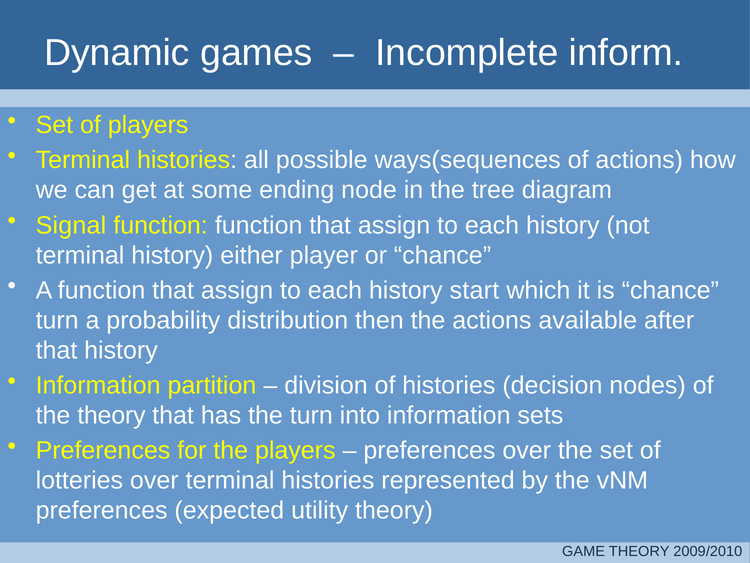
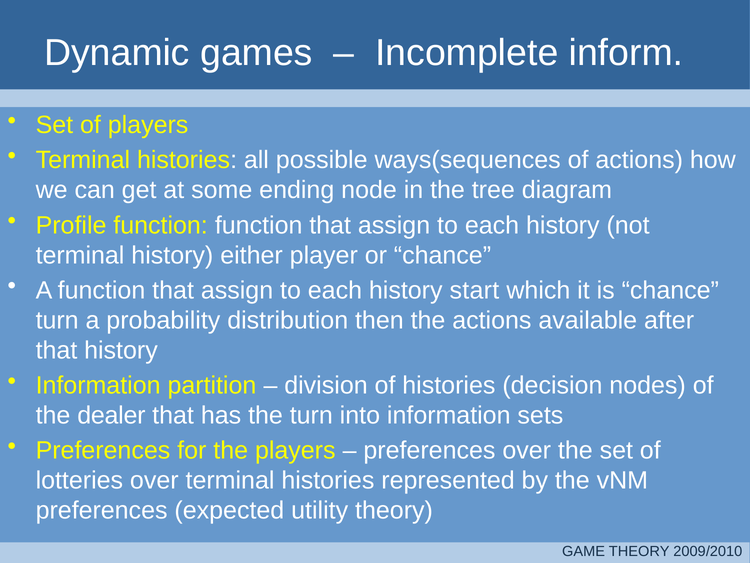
Signal: Signal -> Profile (71, 225)
the theory: theory -> dealer (111, 415)
